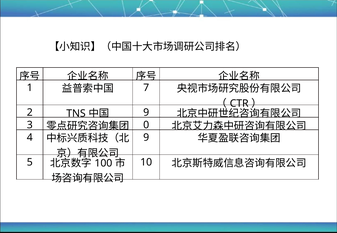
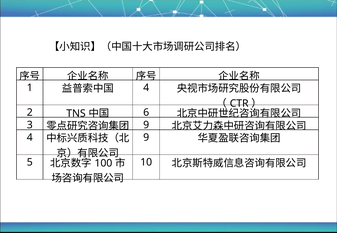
7: 7 -> 4 (146, 88)
9: 9 -> 6 (146, 113)
0: 0 -> 9 (146, 125)
